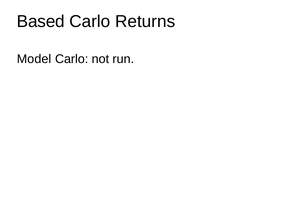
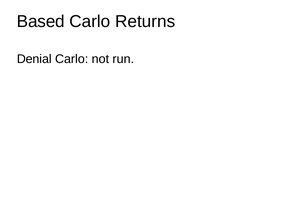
Model: Model -> Denial (34, 59)
